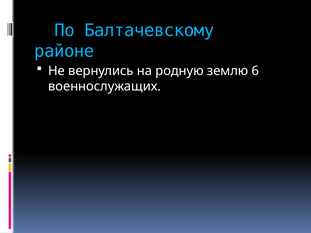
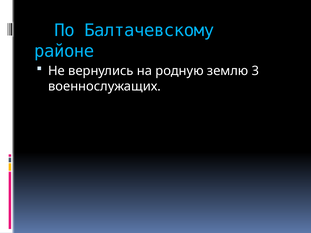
6: 6 -> 3 (255, 71)
